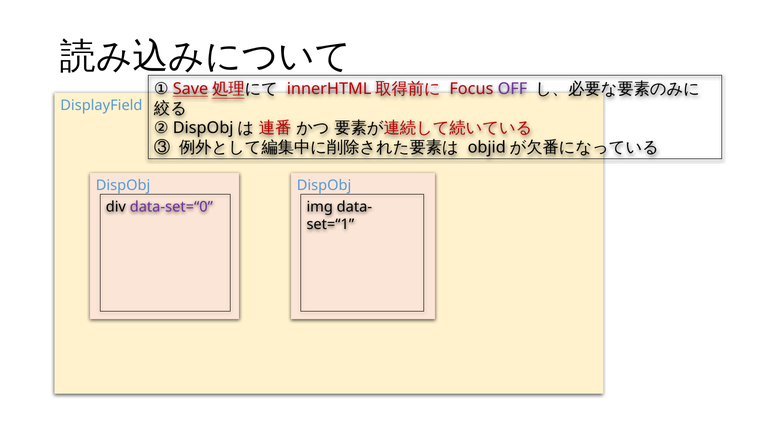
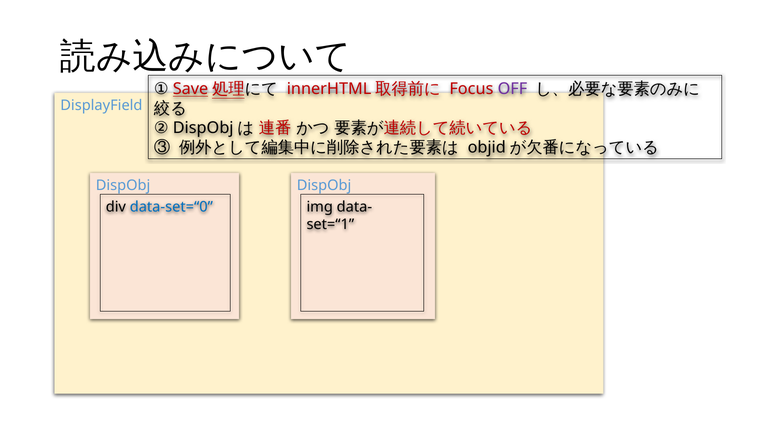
data-set=“0 colour: purple -> blue (171, 207)
